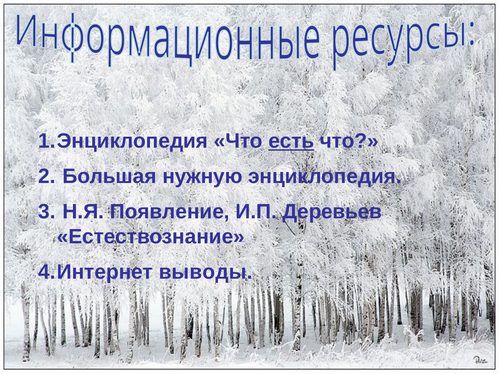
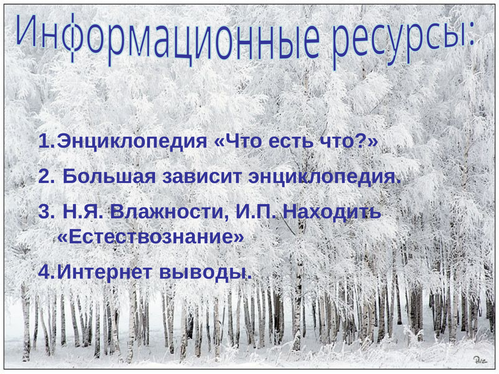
есть underline: present -> none (291, 141)
нужную: нужную -> зависит (202, 176)
Появление: Появление -> Влажности (170, 212)
Деревьев: Деревьев -> Находить (332, 212)
